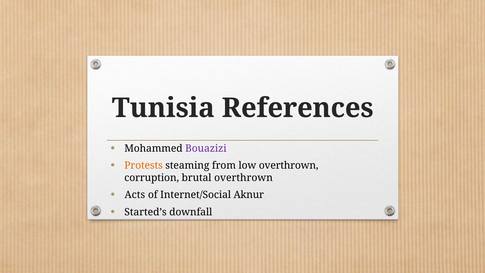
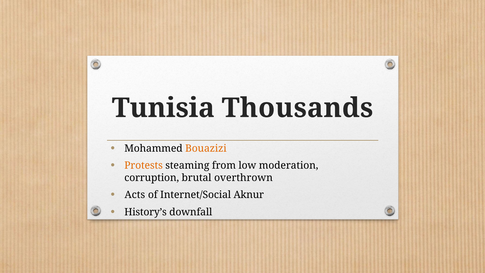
References: References -> Thousands (297, 108)
Bouazizi colour: purple -> orange (206, 148)
low overthrown: overthrown -> moderation (289, 165)
Started’s: Started’s -> History’s (146, 212)
